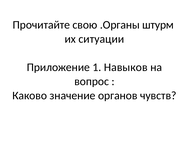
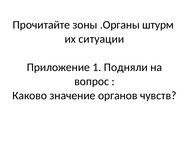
свою: свою -> зоны (85, 25)
Навыков: Навыков -> Подняли (126, 67)
